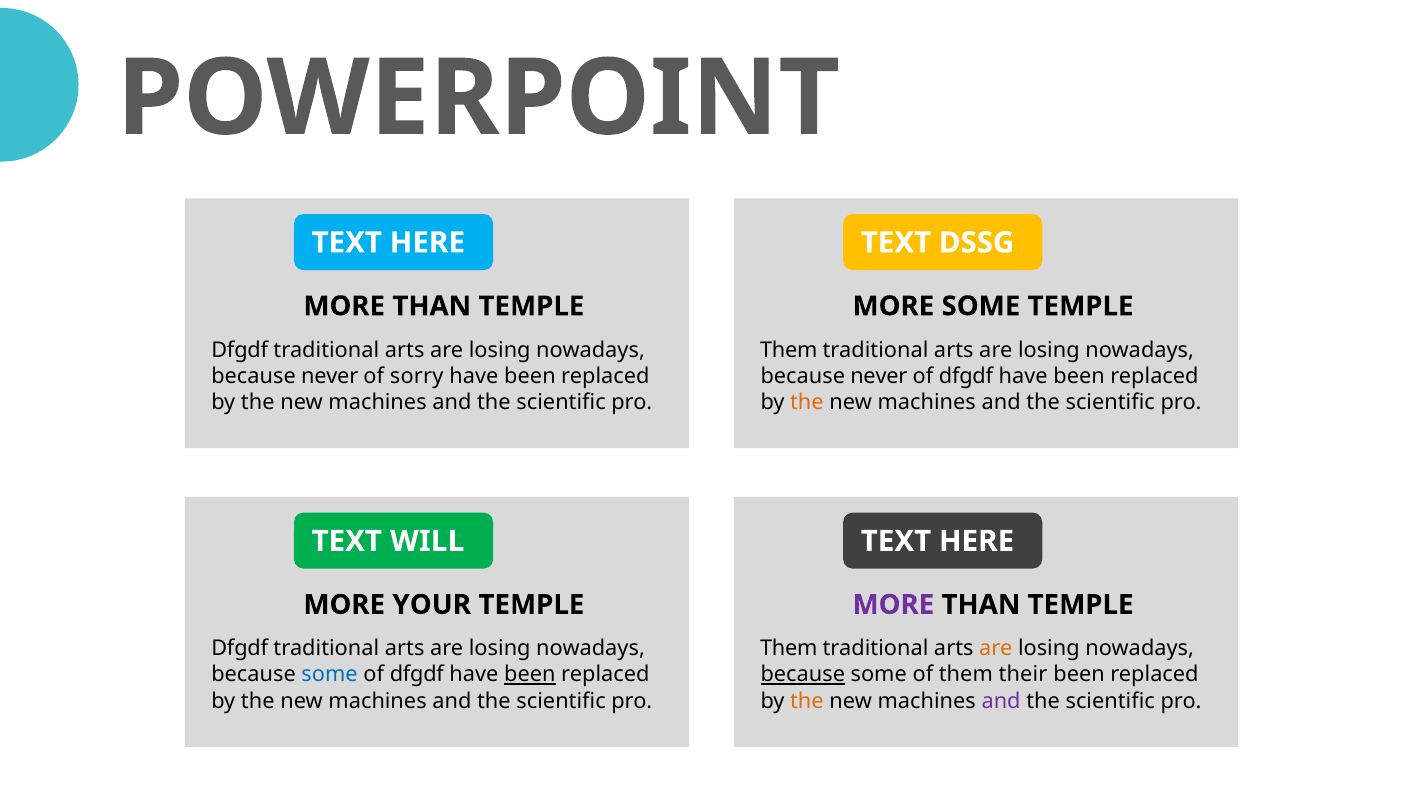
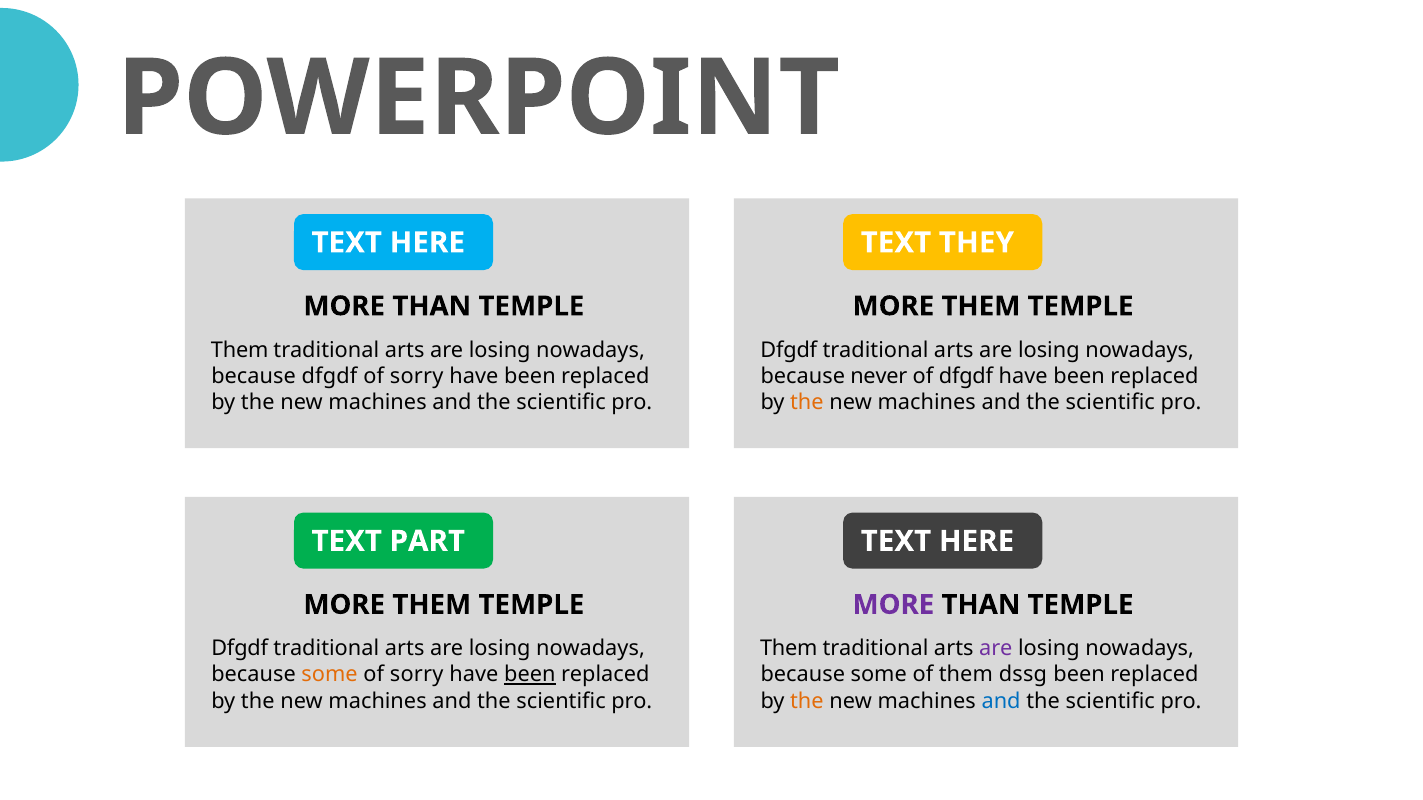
DSSG: DSSG -> THEY (976, 243)
SOME: SOME -> THEM (981, 306)
Dfgdf: Dfgdf -> Them (240, 350)
Them: Them -> Dfgdf (789, 350)
never: never -> dfgdf (329, 377)
WILL: WILL -> PART (427, 541)
YOUR: YOUR -> THEM (432, 605)
are colour: orange -> purple (996, 649)
some colour: blue -> orange (330, 675)
dfgdf: dfgdf -> sorry (417, 675)
because underline: present -> none (803, 675)
their: their -> dssg (1023, 675)
and colour: purple -> blue (1001, 701)
